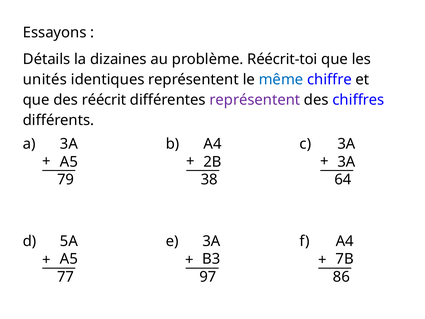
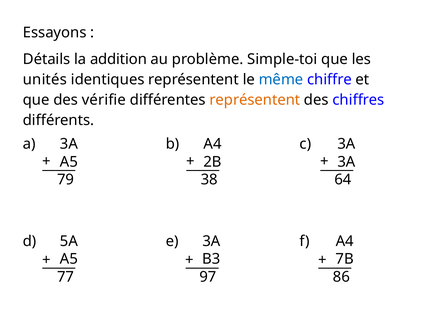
dizaines: dizaines -> addition (118, 59)
Réécrit-toi: Réécrit-toi -> Simple-toi (282, 59)
réécrit: réécrit -> vérifie (104, 100)
représentent colour: purple -> orange (255, 100)
